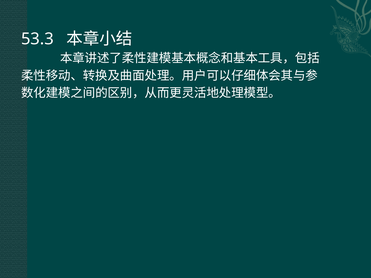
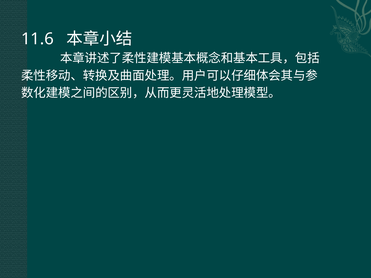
53.3: 53.3 -> 11.6 (37, 39)
